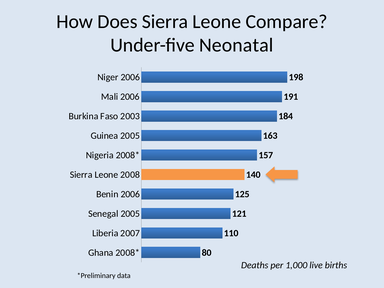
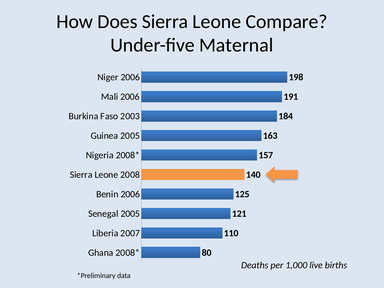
Neonatal: Neonatal -> Maternal (236, 45)
